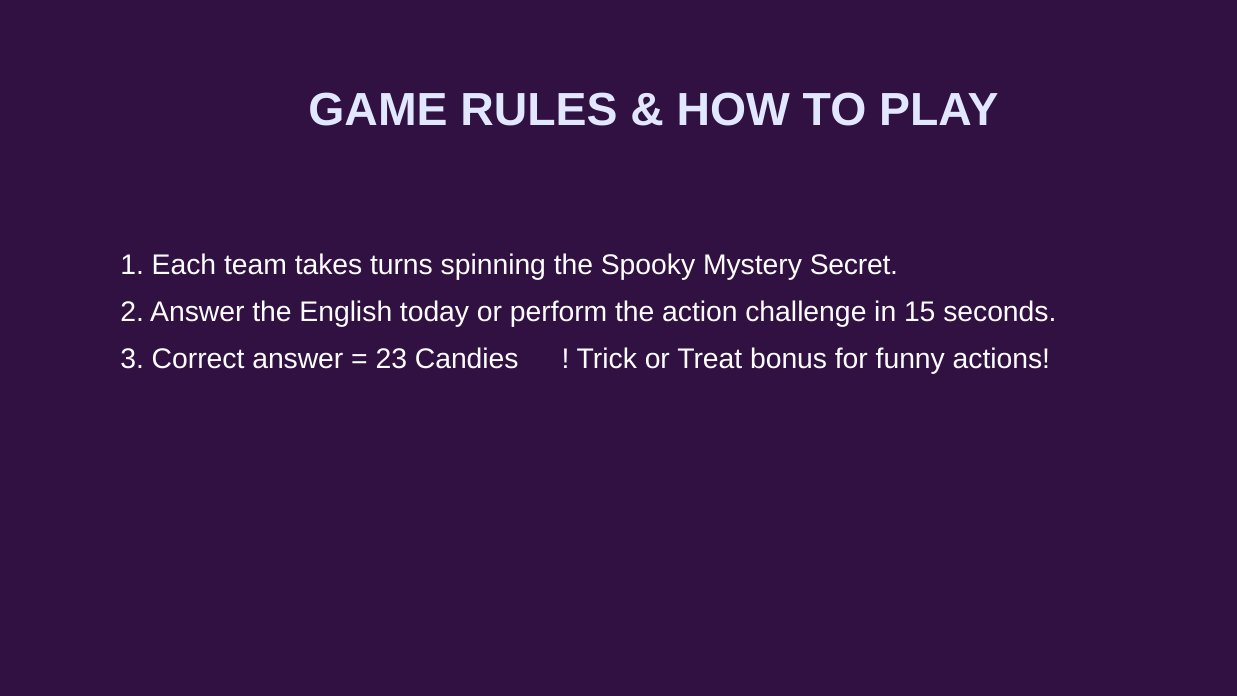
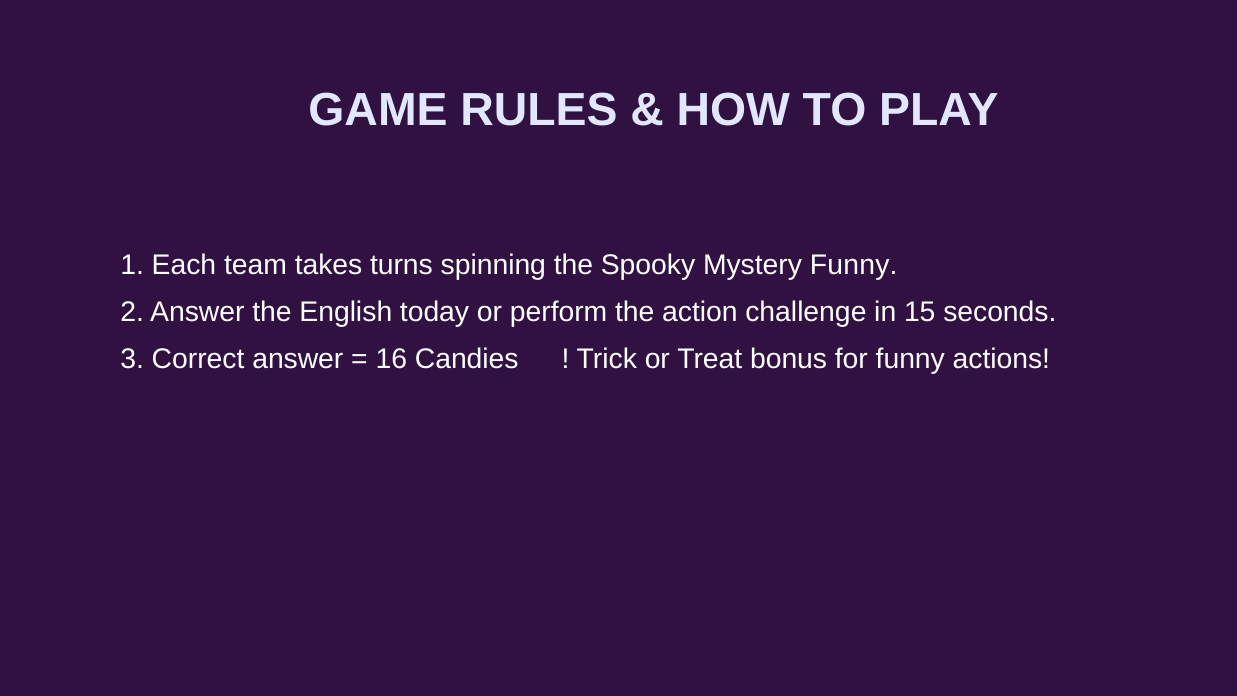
Mystery Secret: Secret -> Funny (854, 265)
23: 23 -> 16 (391, 359)
